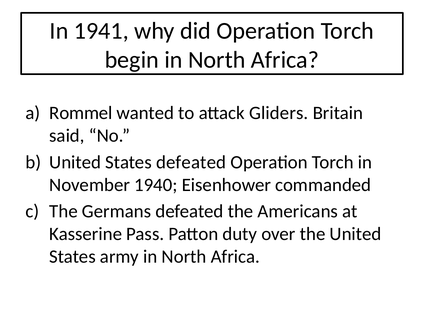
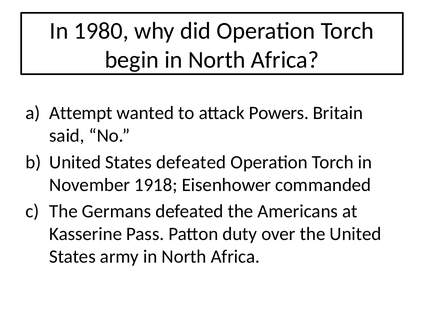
1941: 1941 -> 1980 (101, 31)
Rommel: Rommel -> Attempt (81, 113)
Gliders: Gliders -> Powers (279, 113)
1940: 1940 -> 1918 (156, 185)
